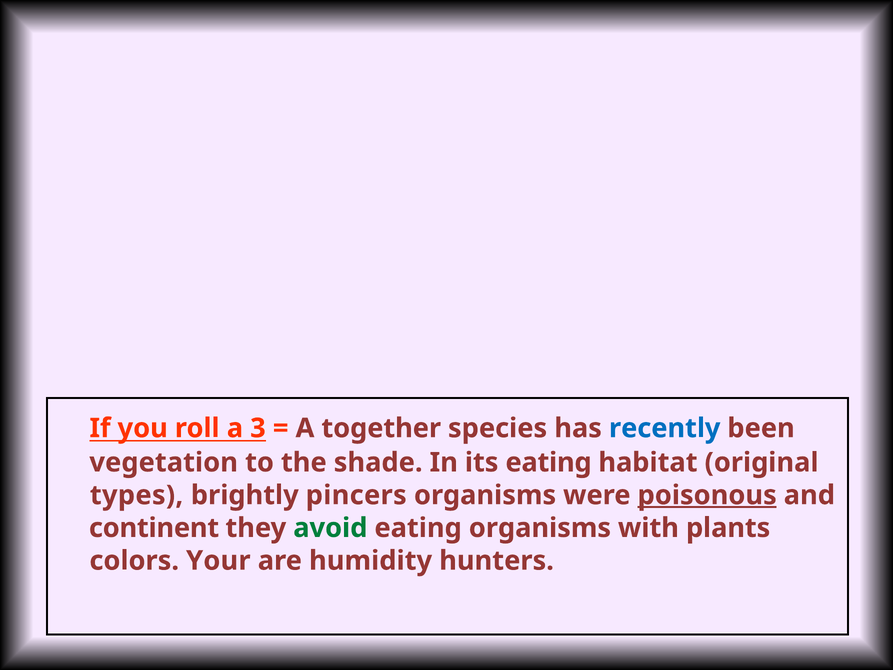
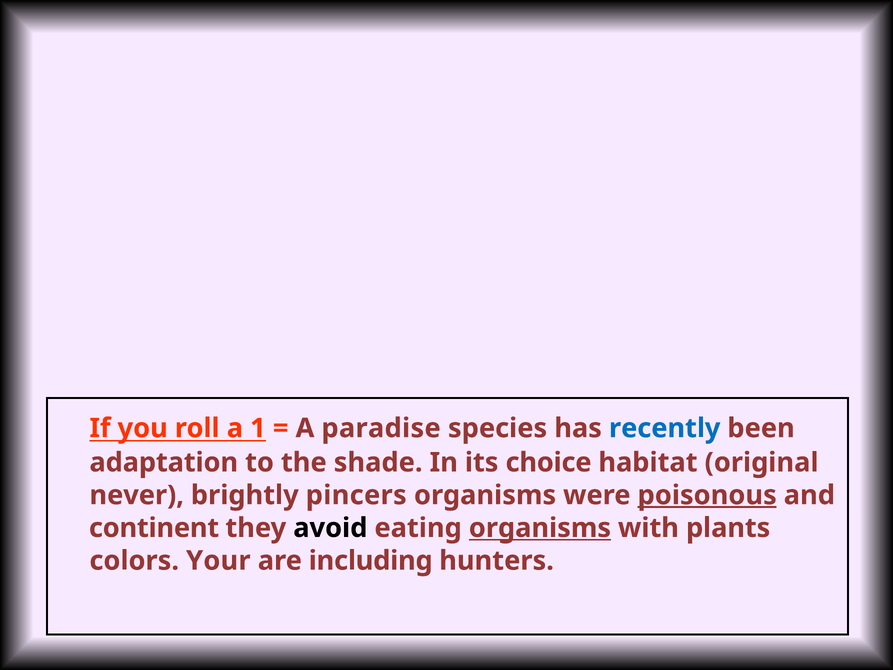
3: 3 -> 1 (258, 428)
together: together -> paradise (381, 428)
vegetation: vegetation -> adaptation (164, 462)
its eating: eating -> choice (549, 462)
types: types -> never (137, 495)
avoid colour: green -> black (330, 528)
organisms underline: none -> present (540, 528)
humidity: humidity -> including (371, 561)
